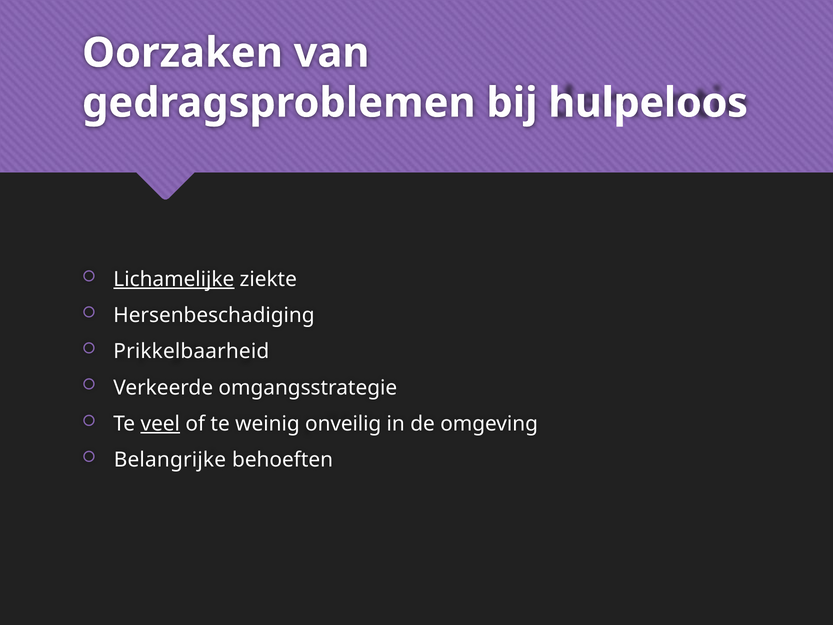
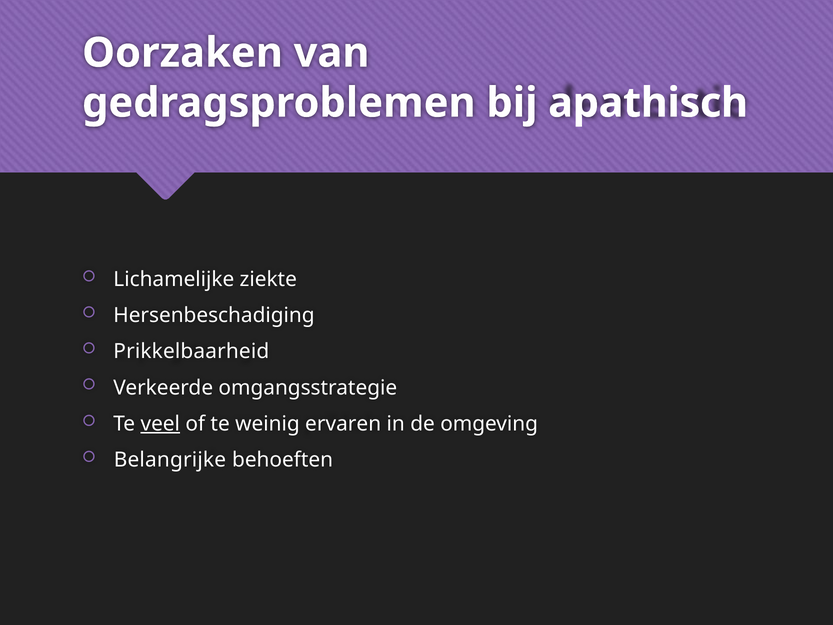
hulpeloos: hulpeloos -> apathisch (648, 103)
Lichamelijke underline: present -> none (174, 279)
onveilig: onveilig -> ervaren (343, 424)
